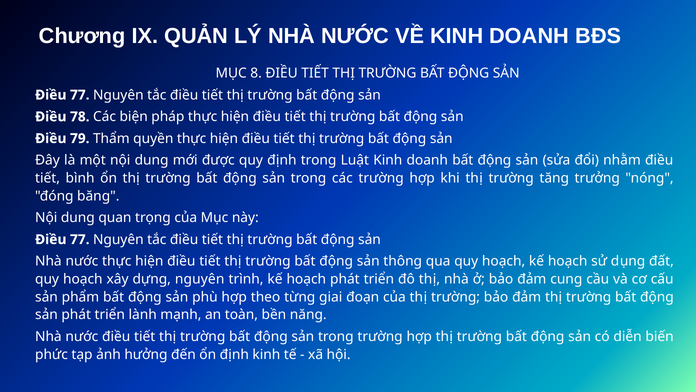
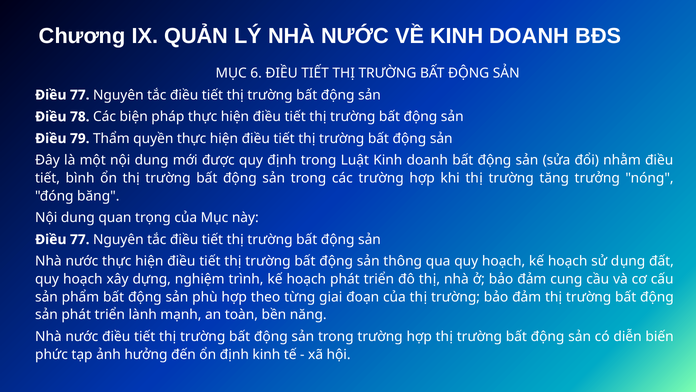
8: 8 -> 6 (256, 73)
dựng nguyên: nguyên -> nghiệm (200, 279)
